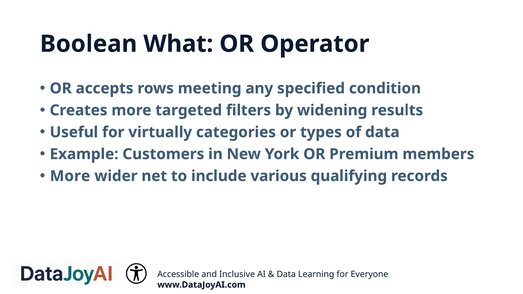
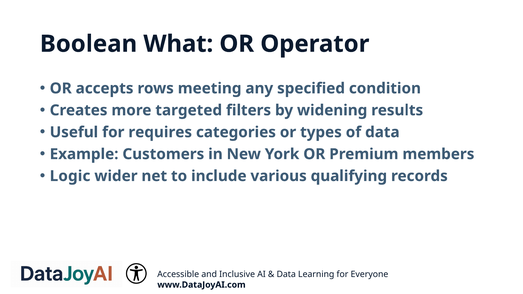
virtually: virtually -> requires (160, 132)
More: More -> Logic (70, 176)
